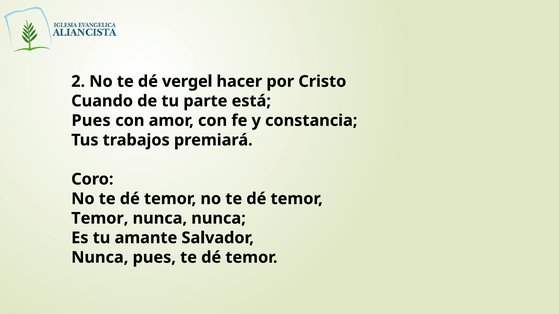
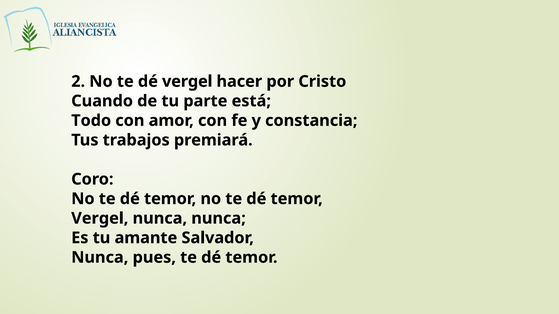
Pues: Pues -> Todo (91, 121)
Temor: Temor -> Vergel (100, 219)
